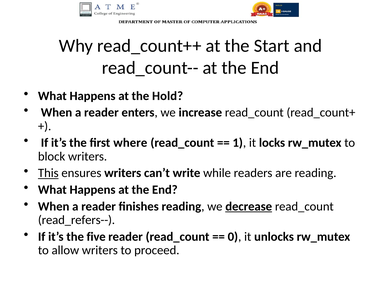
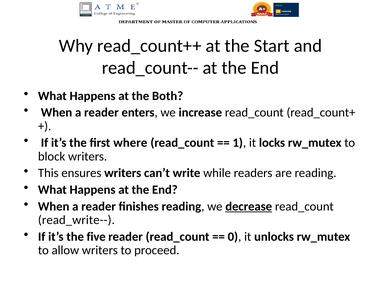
Hold: Hold -> Both (168, 96)
This underline: present -> none (48, 173)
read_refers--: read_refers-- -> read_write-- (76, 220)
